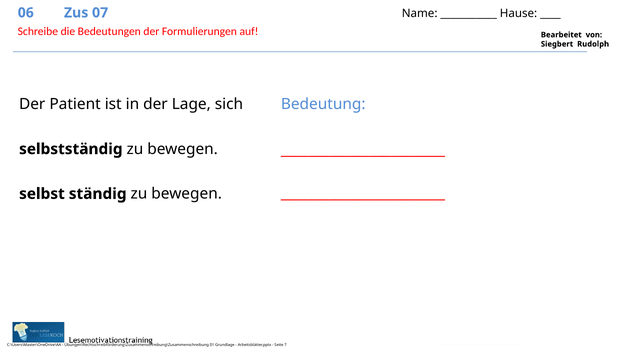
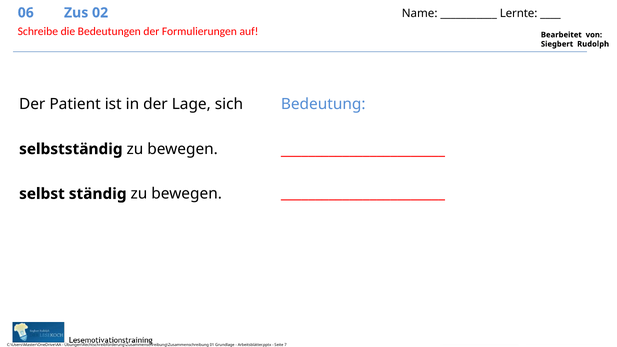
07: 07 -> 02 (100, 13)
Hause: Hause -> Lernte (519, 14)
